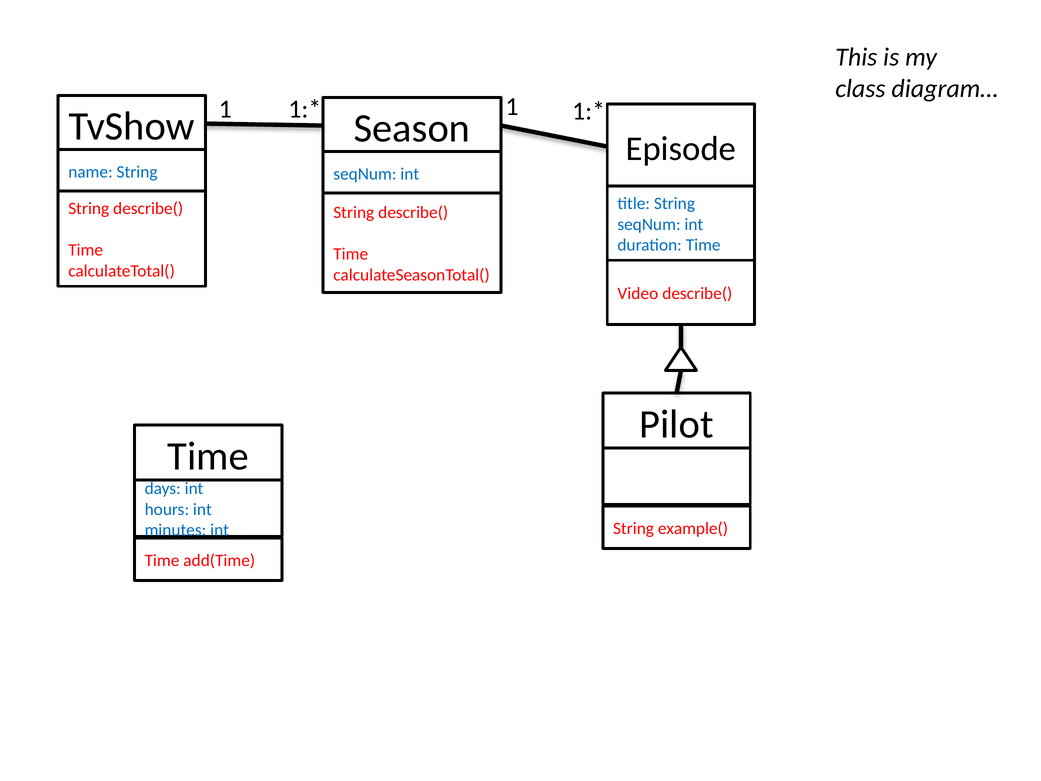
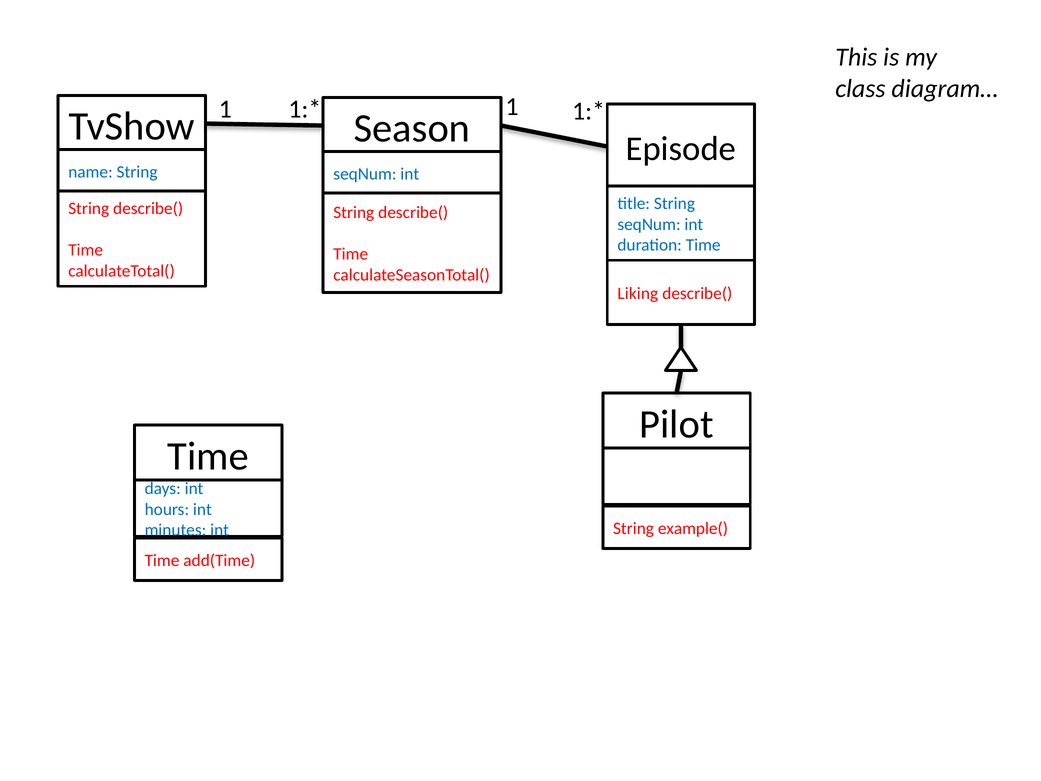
Video: Video -> Liking (638, 293)
